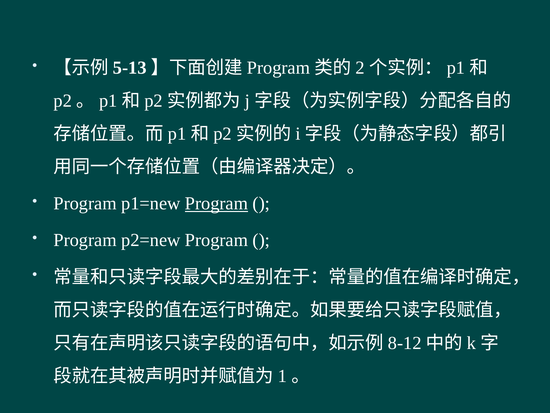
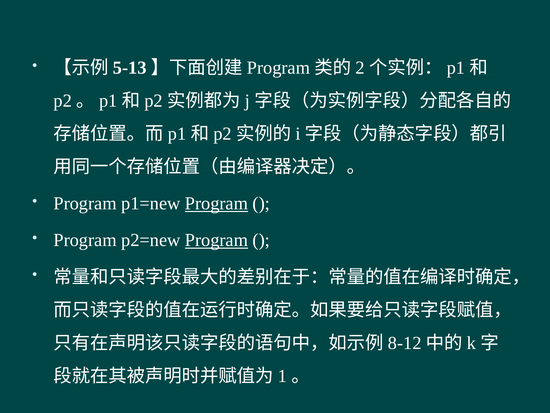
Program underline: none -> present (216, 240)
